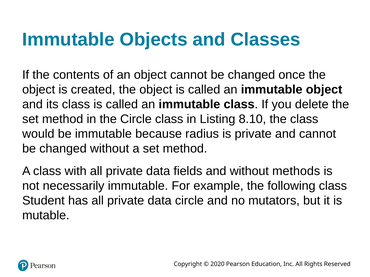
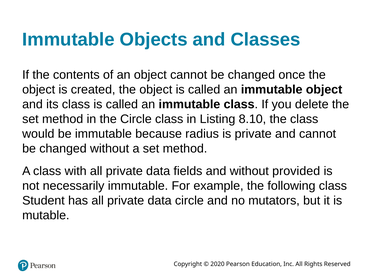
methods: methods -> provided (296, 171)
